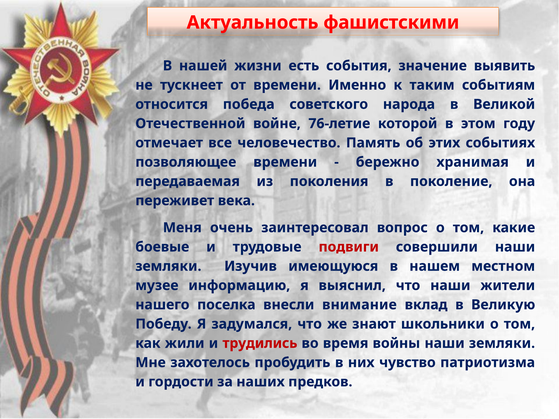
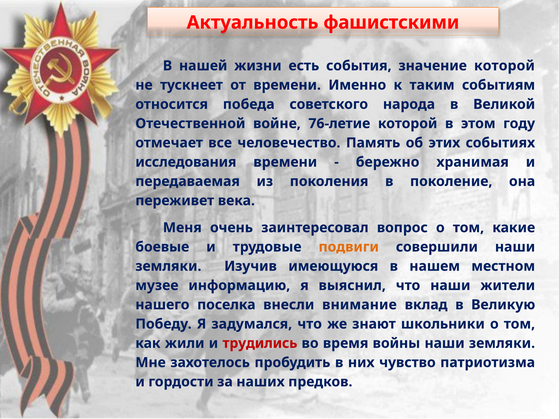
значение выявить: выявить -> которой (504, 66)
позволяющее: позволяющее -> исследования (186, 162)
подвиги colour: red -> orange (349, 247)
